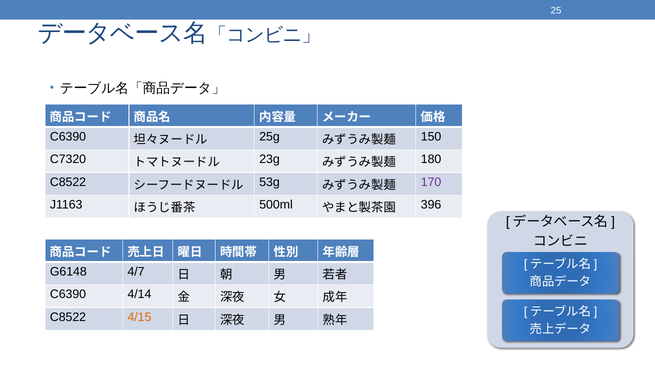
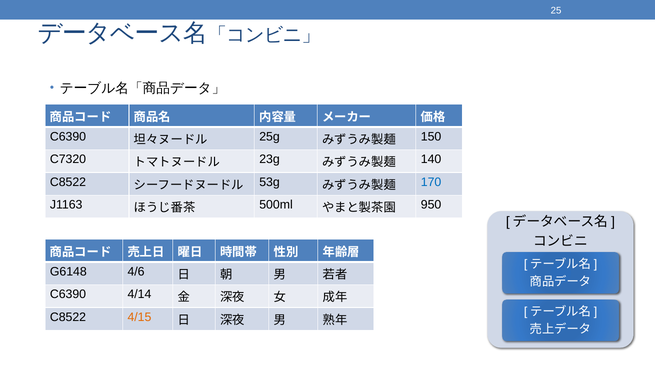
180: 180 -> 140 (431, 160)
170 colour: purple -> blue (431, 182)
396: 396 -> 950 (431, 205)
4/7: 4/7 -> 4/6 (136, 272)
